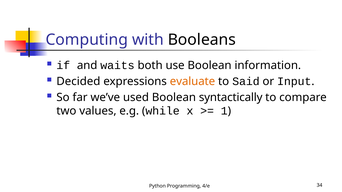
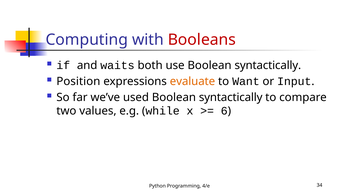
Booleans colour: black -> red (202, 40)
use Boolean information: information -> syntactically (268, 66)
Decided: Decided -> Position (78, 81)
Said: Said -> Want (246, 81)
1: 1 -> 6 (224, 111)
